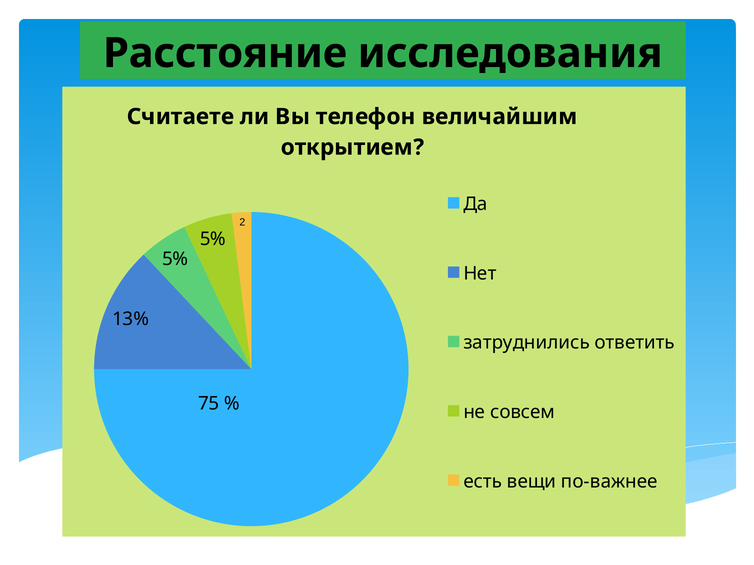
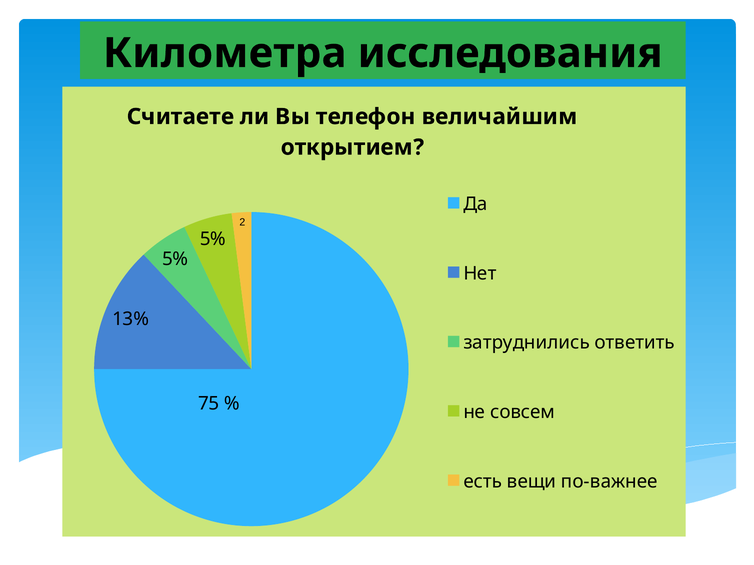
Расстояние: Расстояние -> Километра (225, 53)
